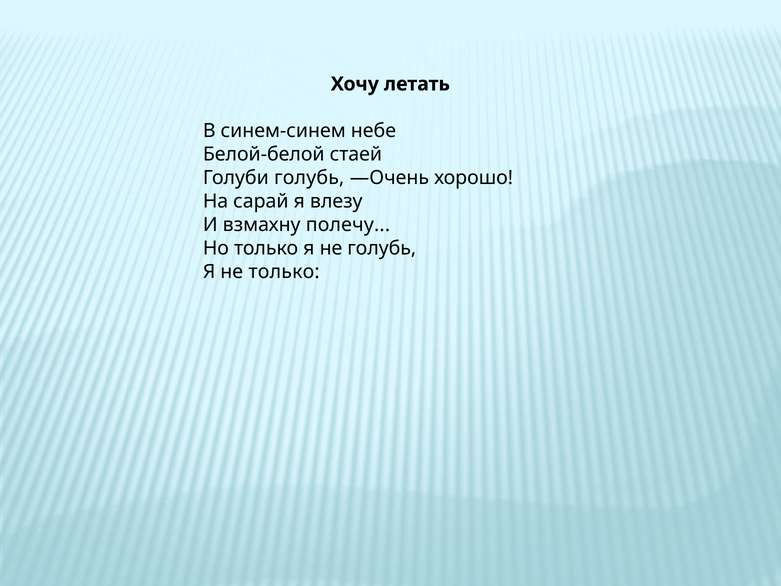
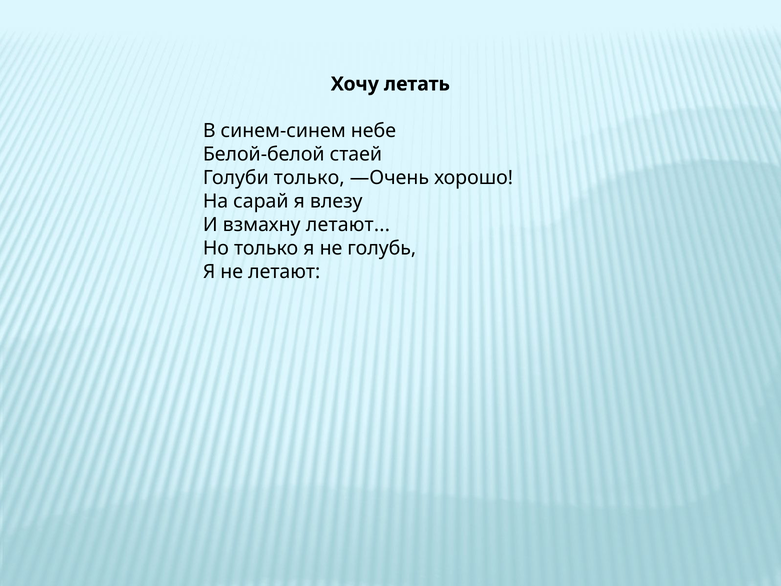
Голуби голубь: голубь -> только (309, 178)
взмахну полечу: полечу -> летают (348, 225)
не только: только -> летают (284, 271)
